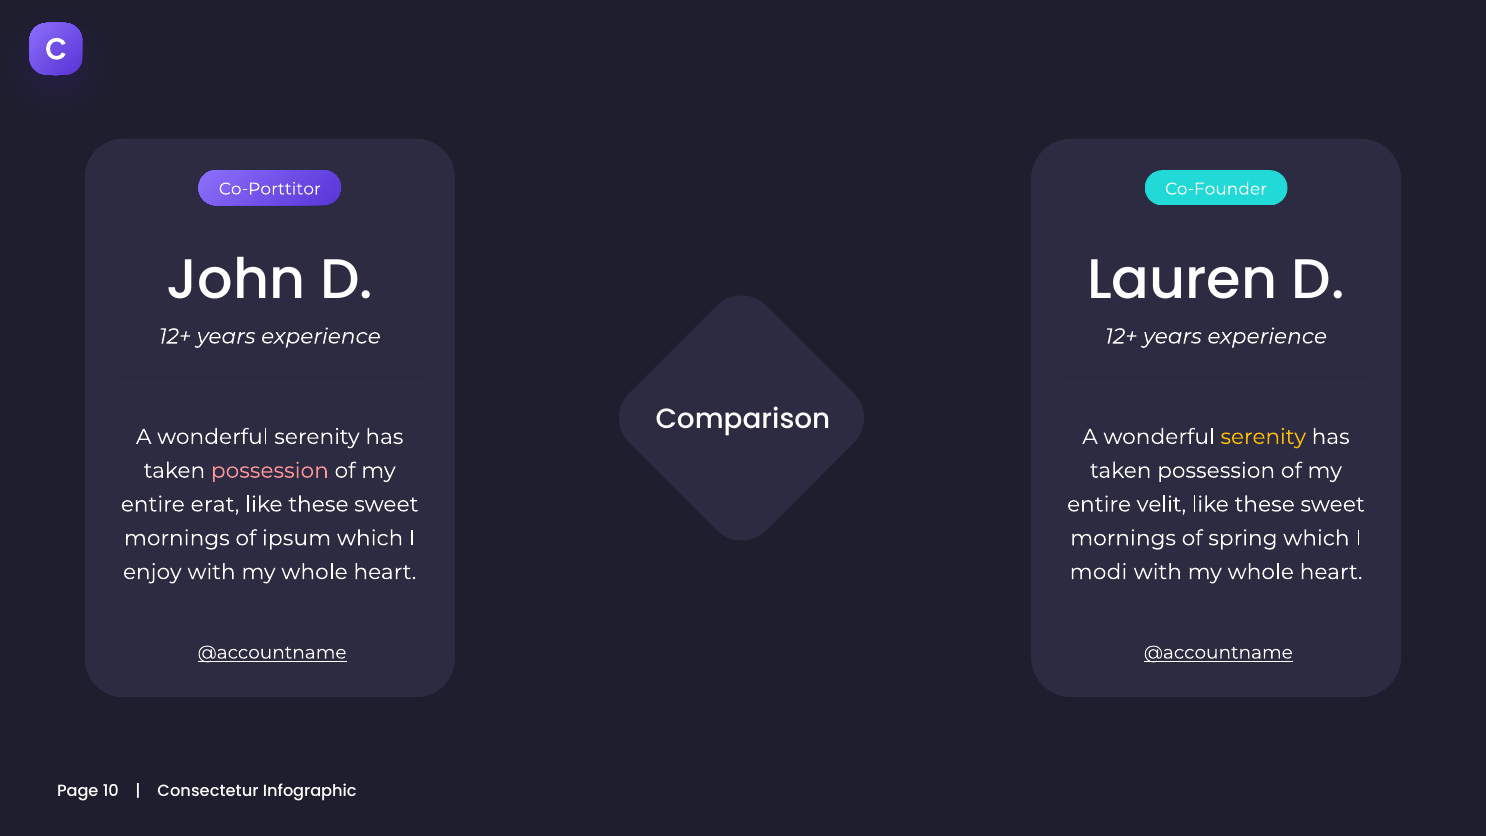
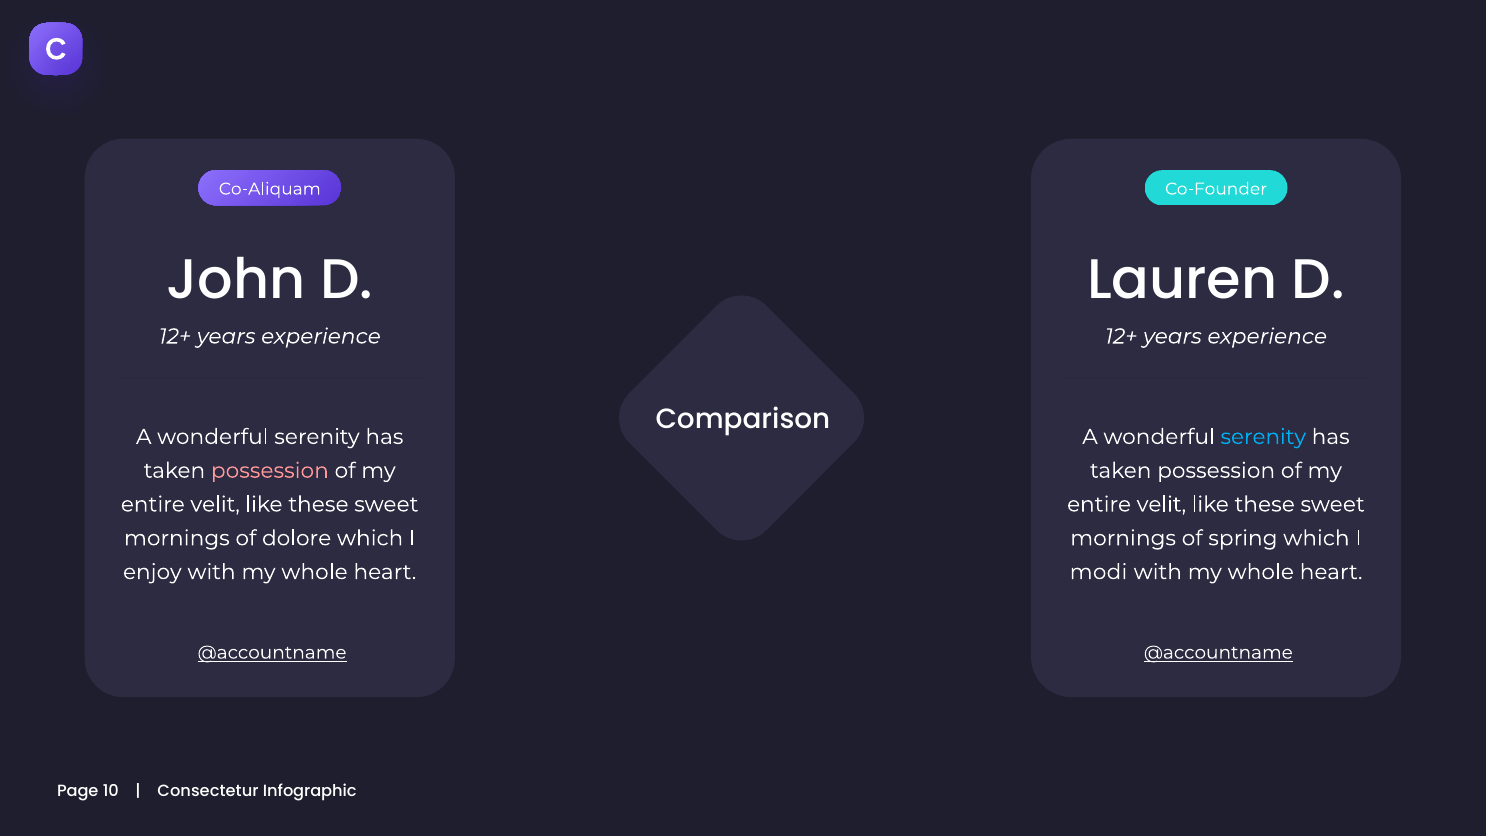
Co-Porttitor: Co-Porttitor -> Co-Aliquam (270, 189)
serenity colour: yellow -> light blue (1263, 437)
erat: erat -> velit (215, 504)
ipsum: ipsum -> dolore (297, 538)
